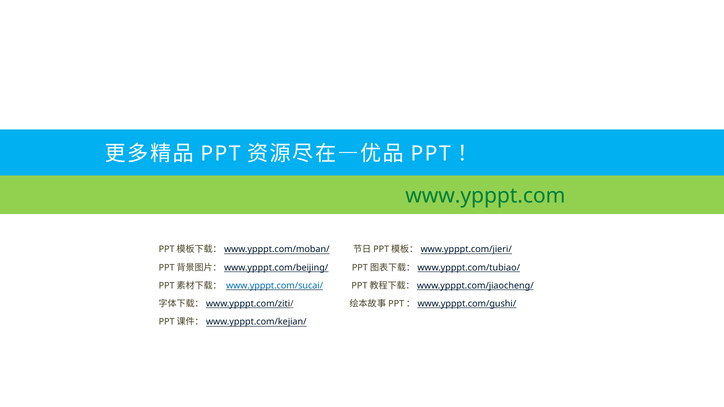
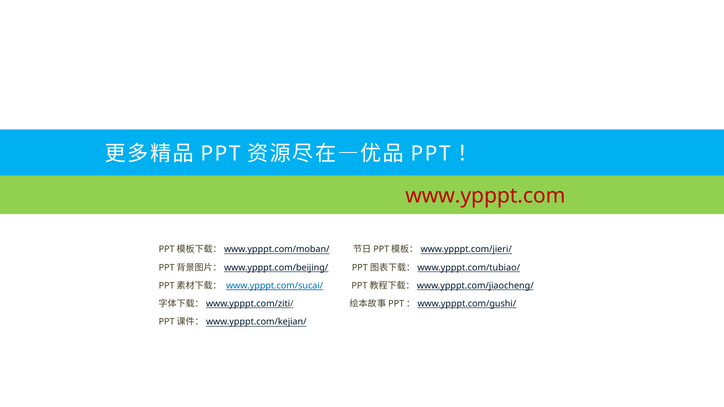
www.ypppt.com colour: green -> red (485, 196)
